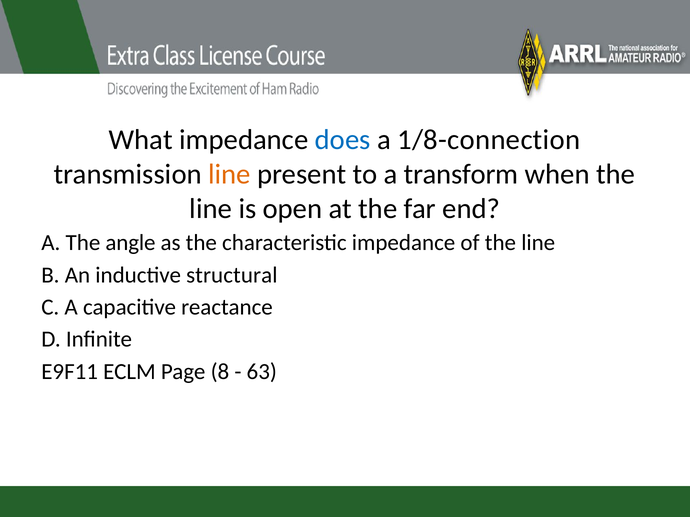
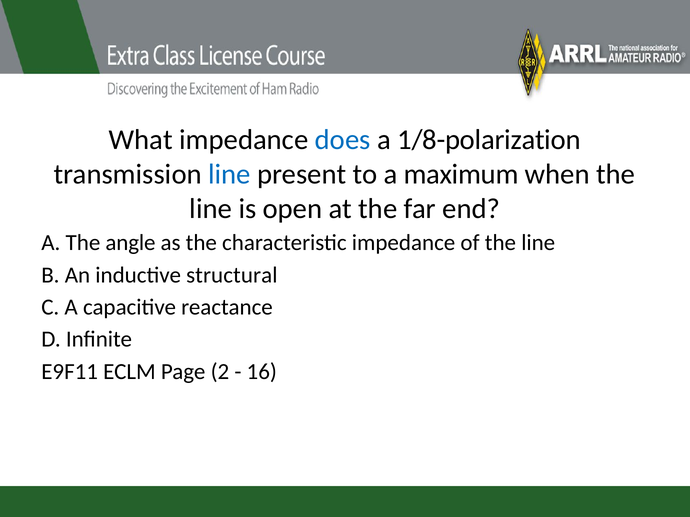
1/8-connection: 1/8-connection -> 1/8-polarization (489, 140)
line colour: orange -> blue (229, 174)
transform: transform -> maximum (461, 174)
8: 8 -> 2 (220, 372)
63: 63 -> 16 (262, 372)
